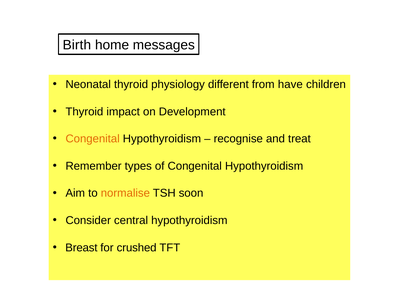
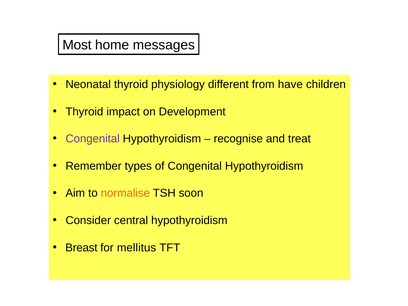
Birth: Birth -> Most (77, 45)
Congenital colour: orange -> purple (93, 139)
crushed: crushed -> mellitus (137, 248)
